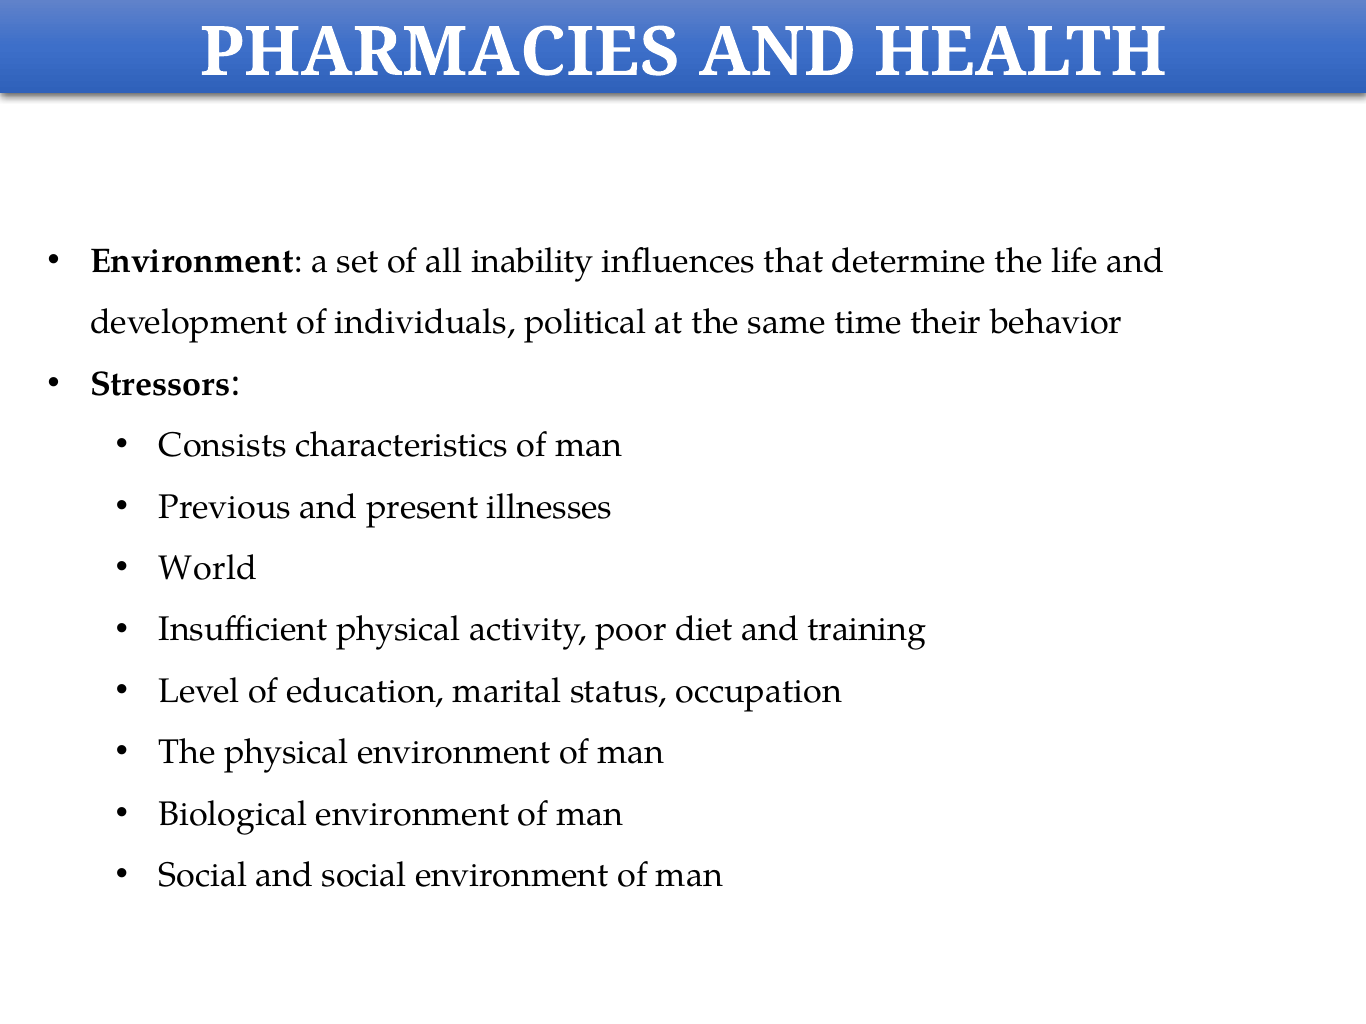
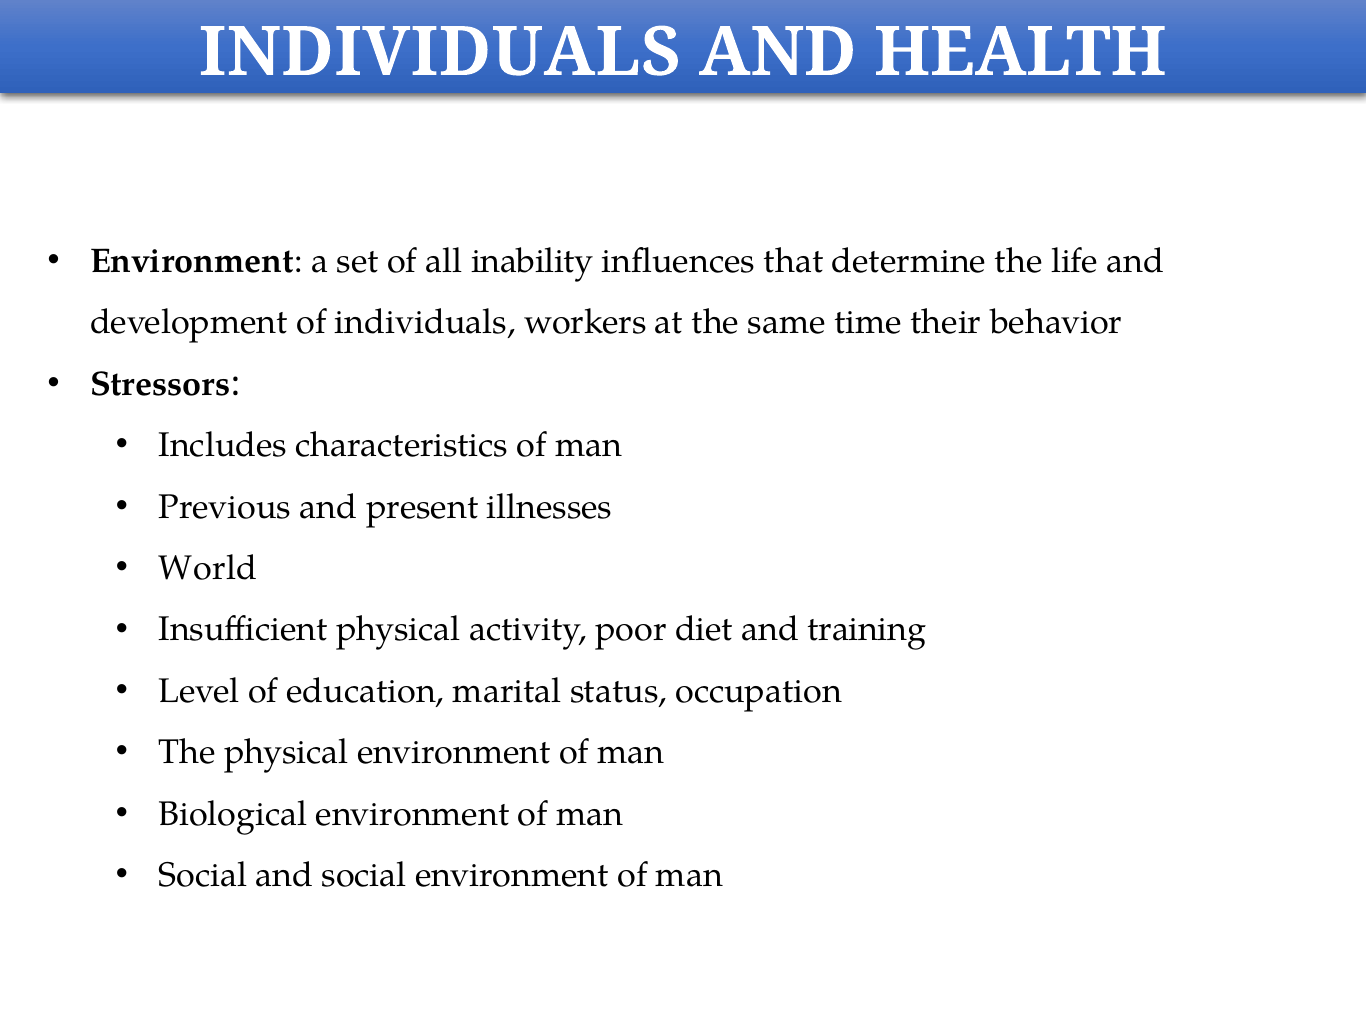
PHARMACIES: PHARMACIES -> INDIVIDUALS (440, 52)
political: political -> workers (585, 323)
Consists: Consists -> Includes (223, 446)
